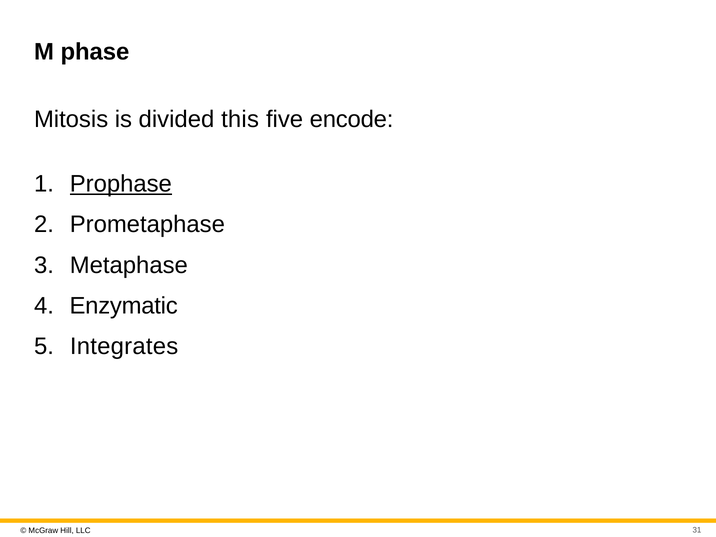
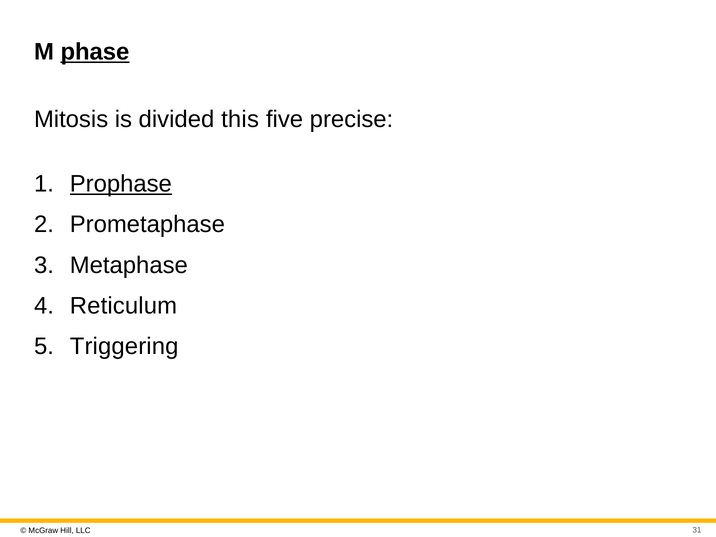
phase underline: none -> present (95, 52)
encode: encode -> precise (351, 120)
Enzymatic: Enzymatic -> Reticulum (123, 306)
Integrates: Integrates -> Triggering (124, 346)
